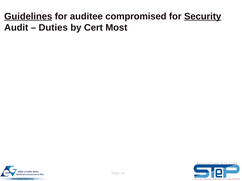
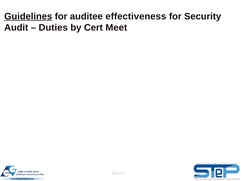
compromised: compromised -> effectiveness (136, 16)
Security underline: present -> none (203, 16)
Most: Most -> Meet (116, 28)
